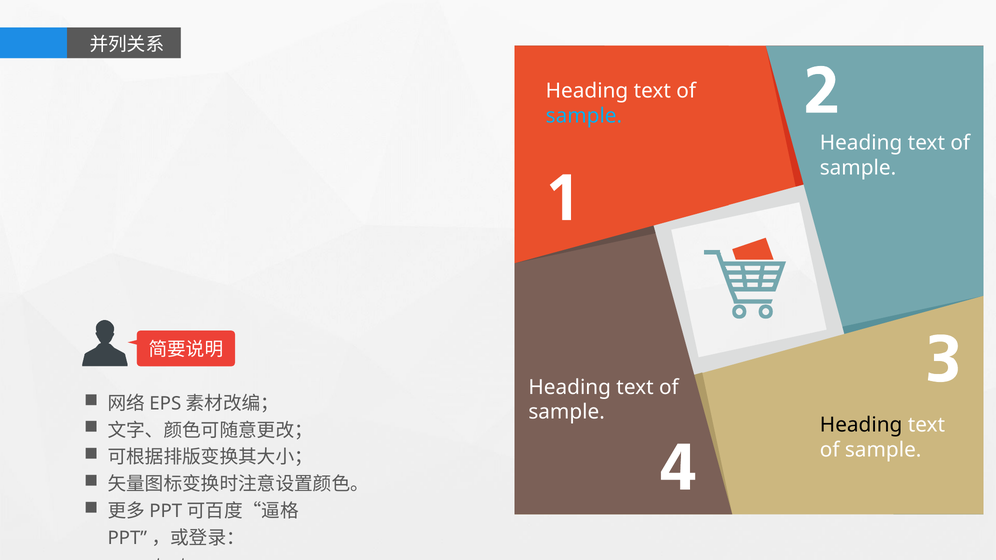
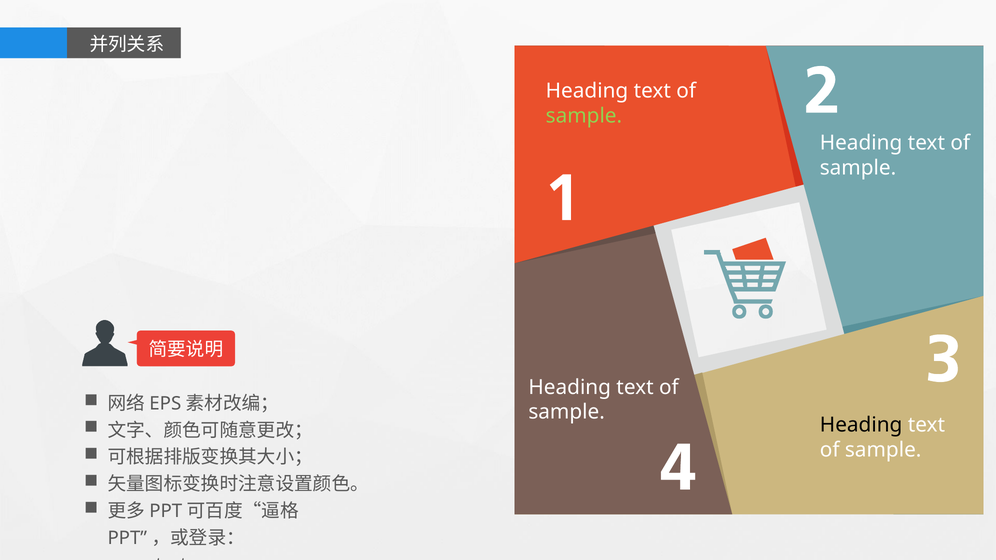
sample colour: light blue -> light green (584, 116)
